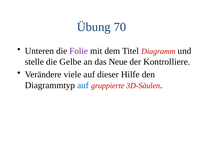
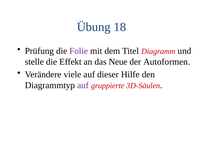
70: 70 -> 18 (120, 27)
Unteren: Unteren -> Prüfung (39, 51)
Gelbe: Gelbe -> Effekt (71, 62)
Kontrolliere: Kontrolliere -> Autoformen (167, 62)
auf colour: blue -> purple (83, 85)
